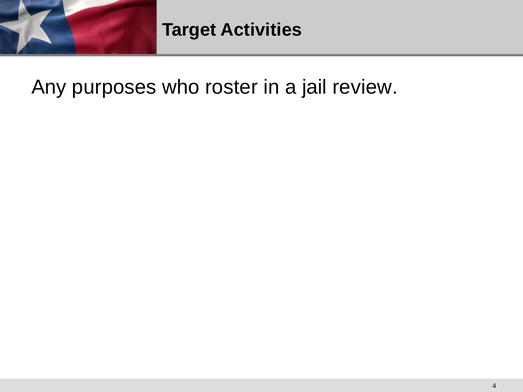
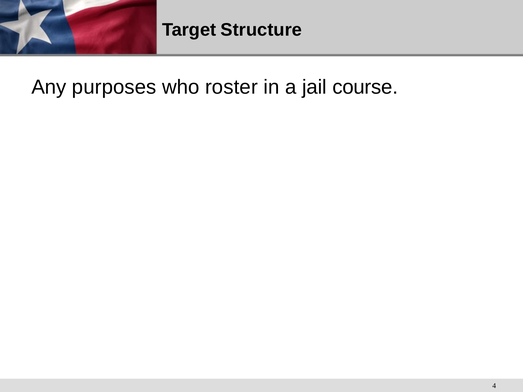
Activities: Activities -> Structure (261, 30)
review: review -> course (365, 87)
